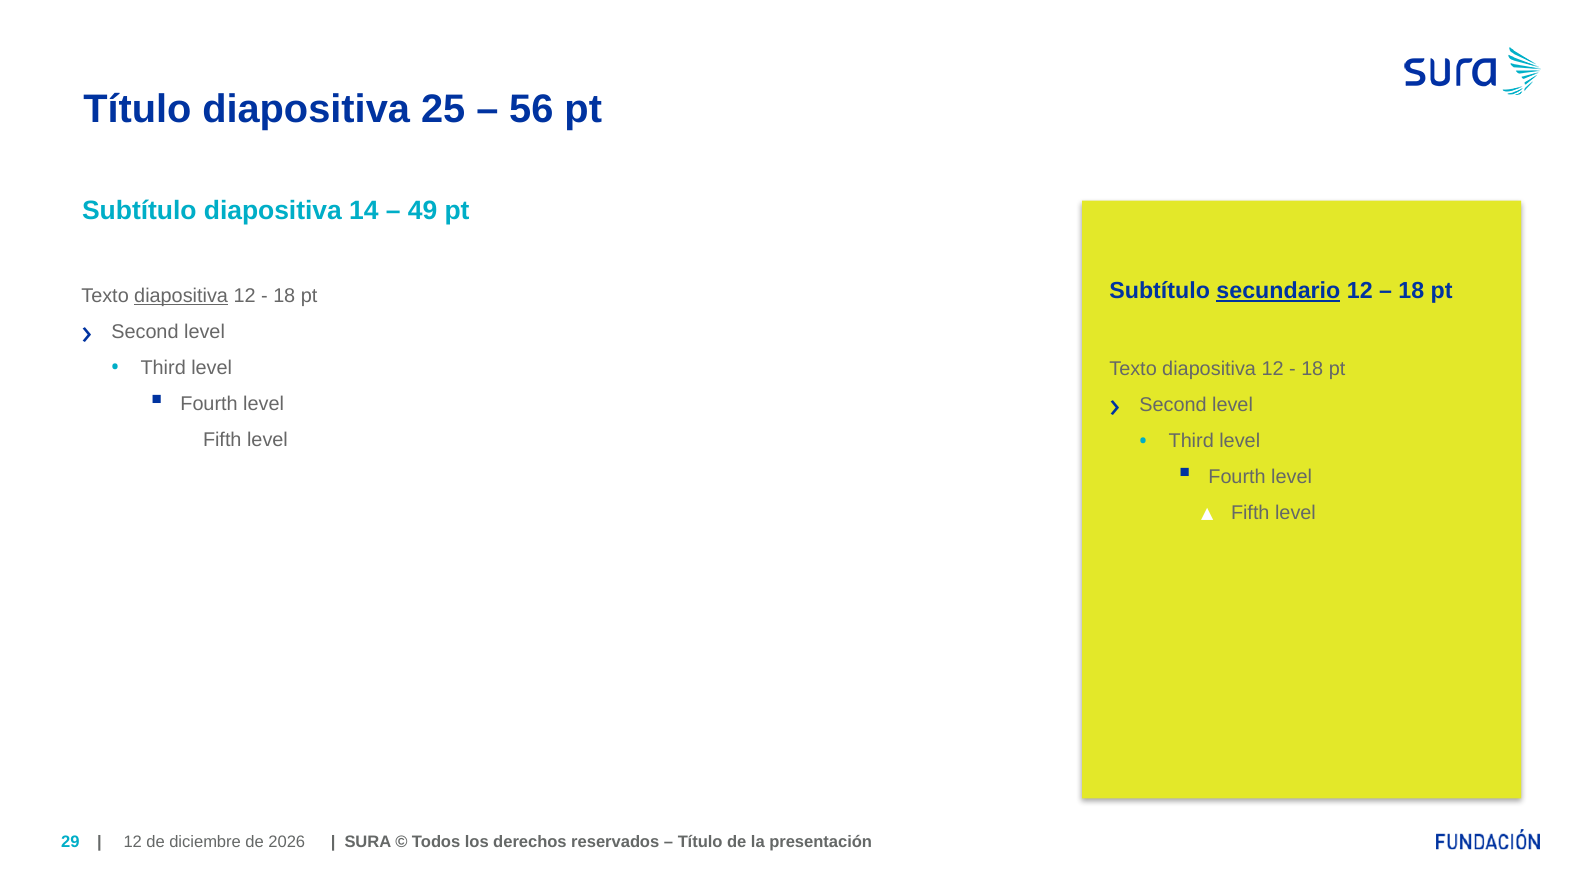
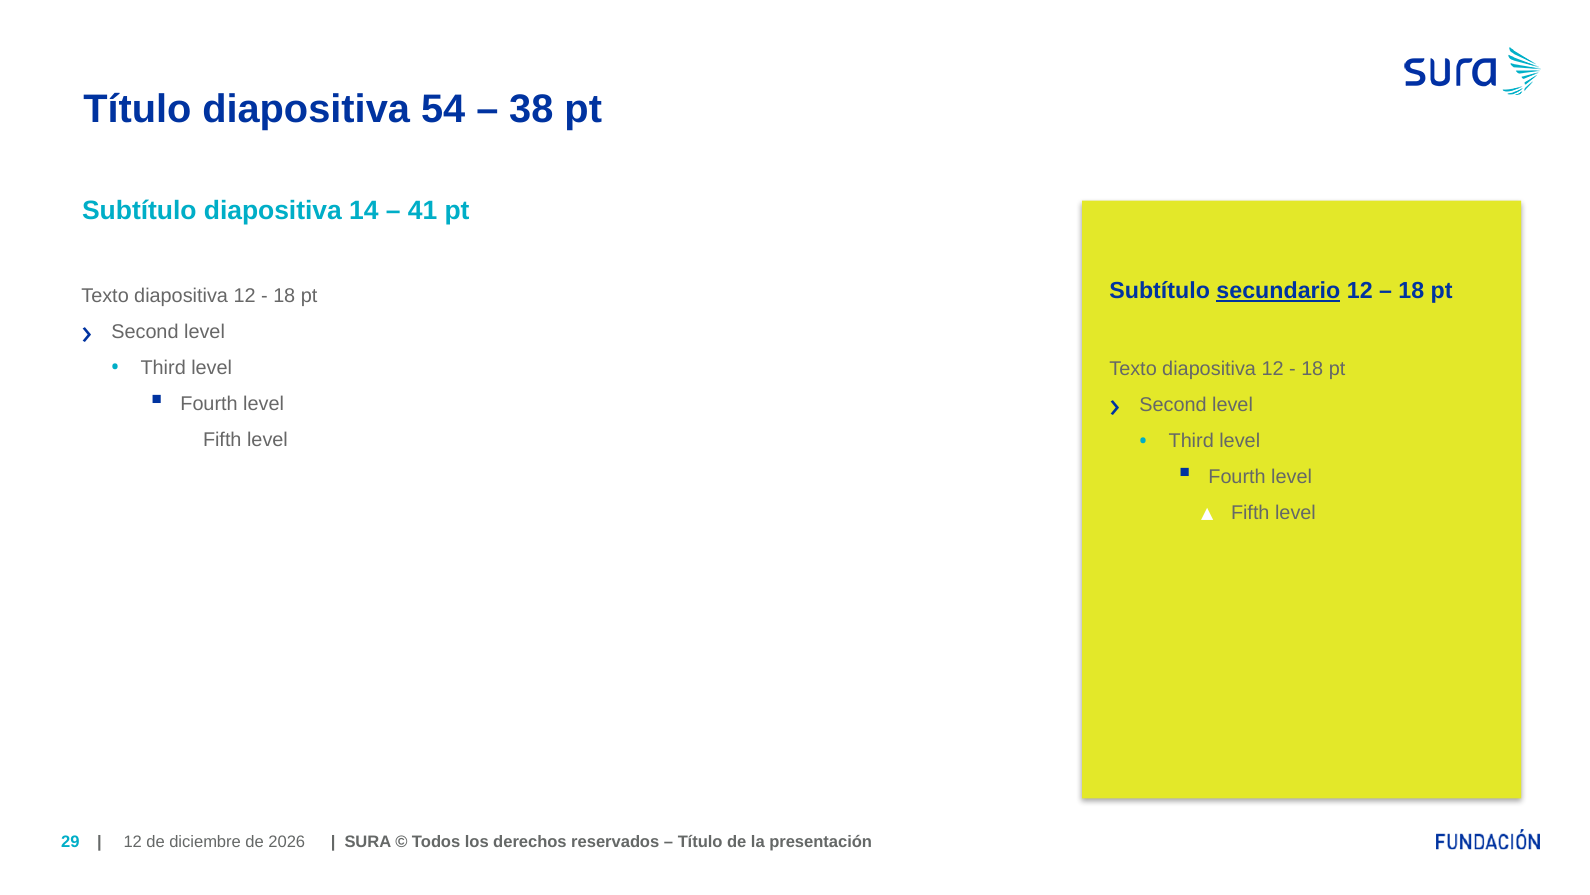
25: 25 -> 54 (443, 109)
56: 56 -> 38 (531, 109)
49: 49 -> 41 (423, 210)
diapositiva underline: present -> none (181, 296)
